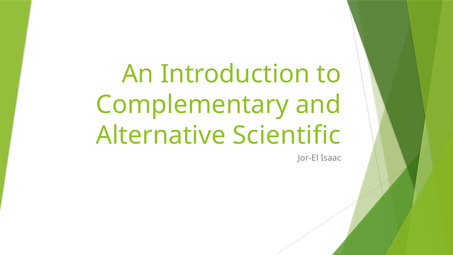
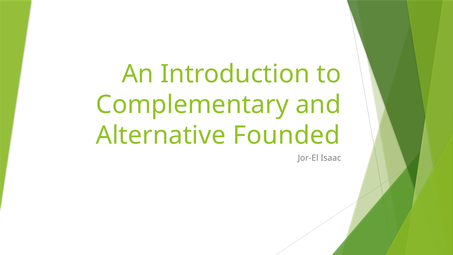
Scientific: Scientific -> Founded (287, 135)
